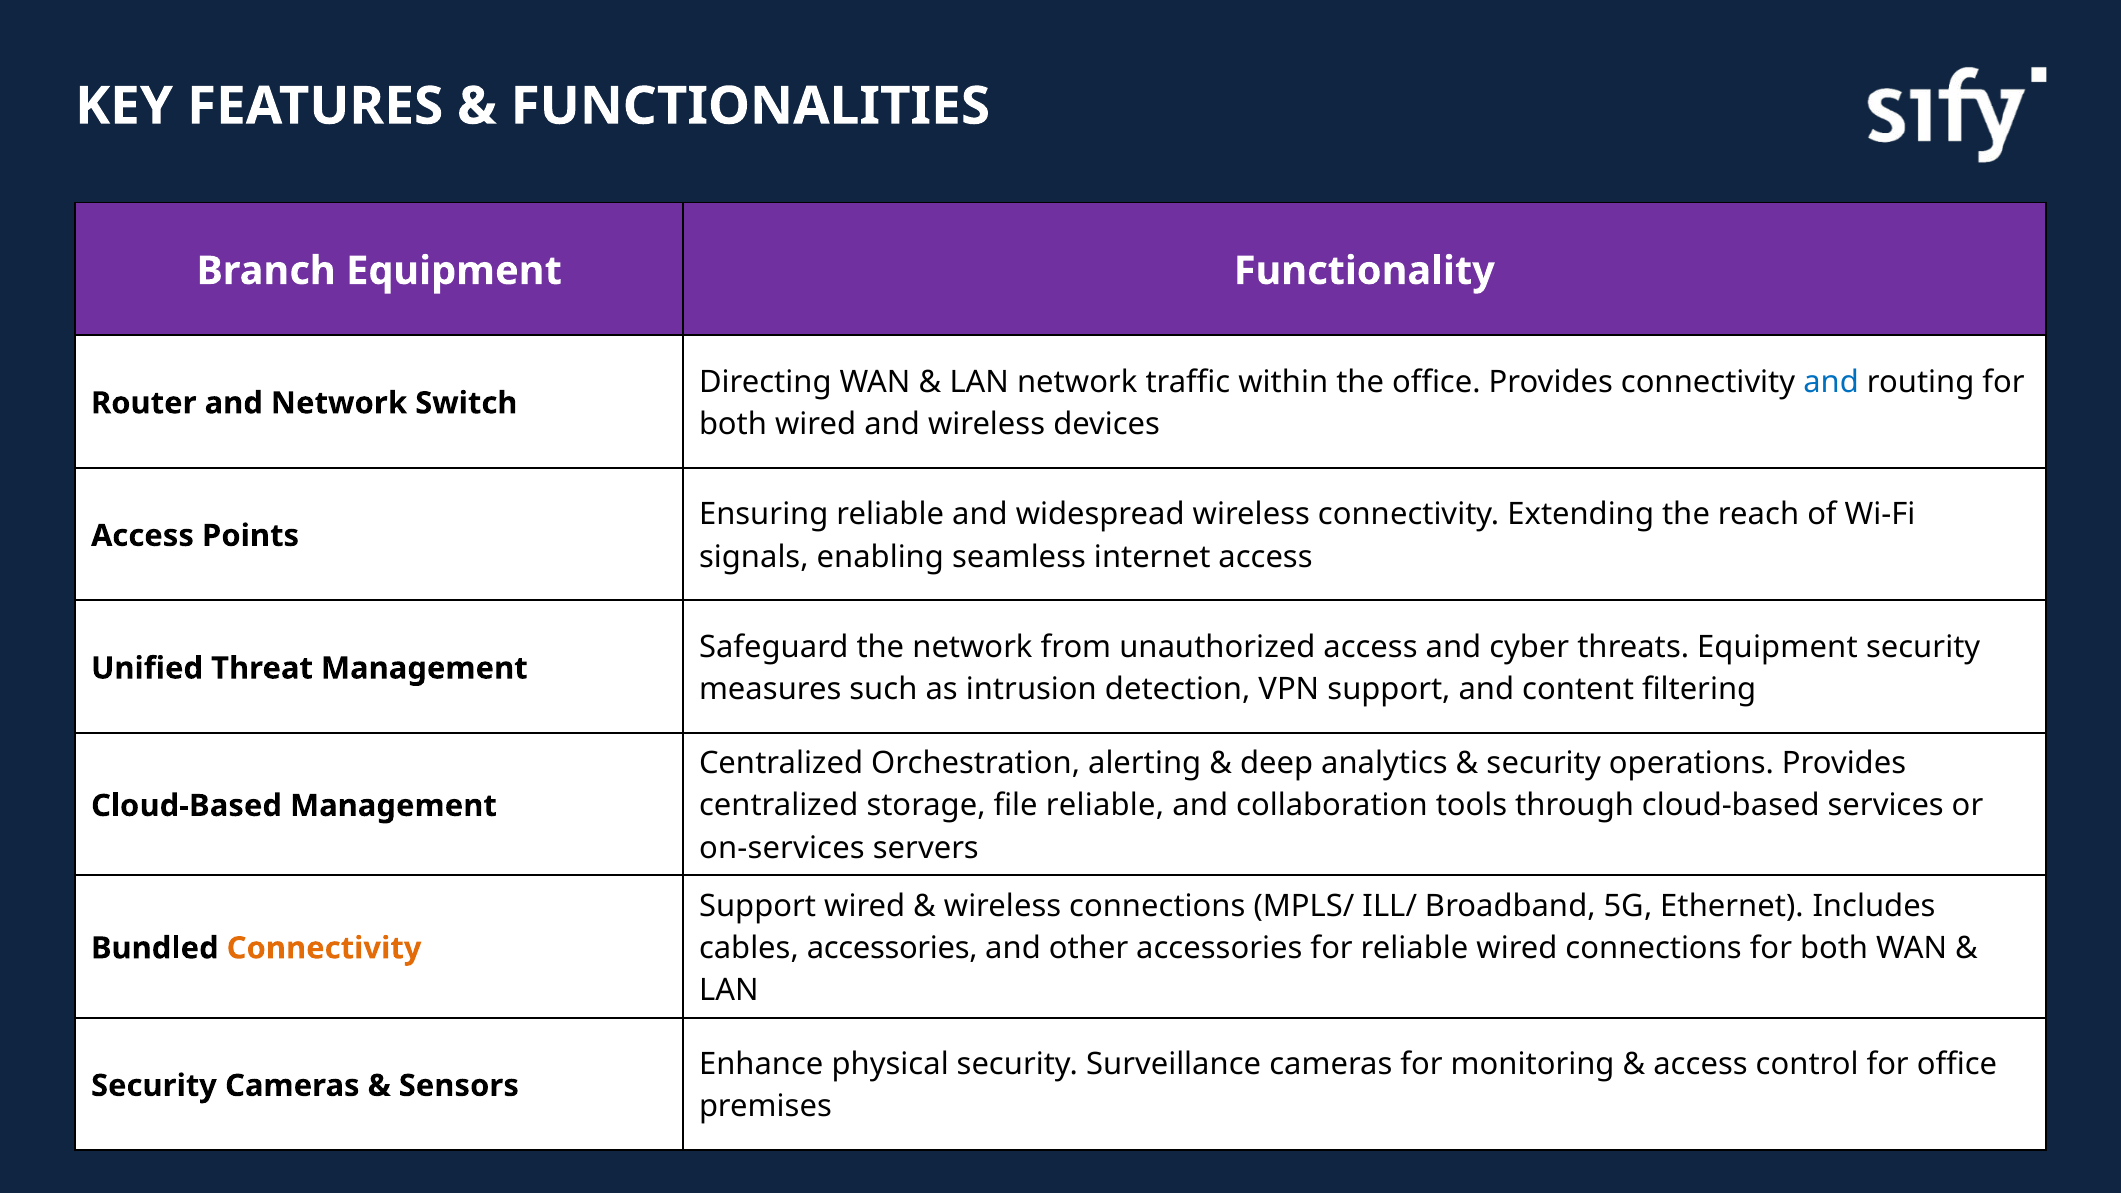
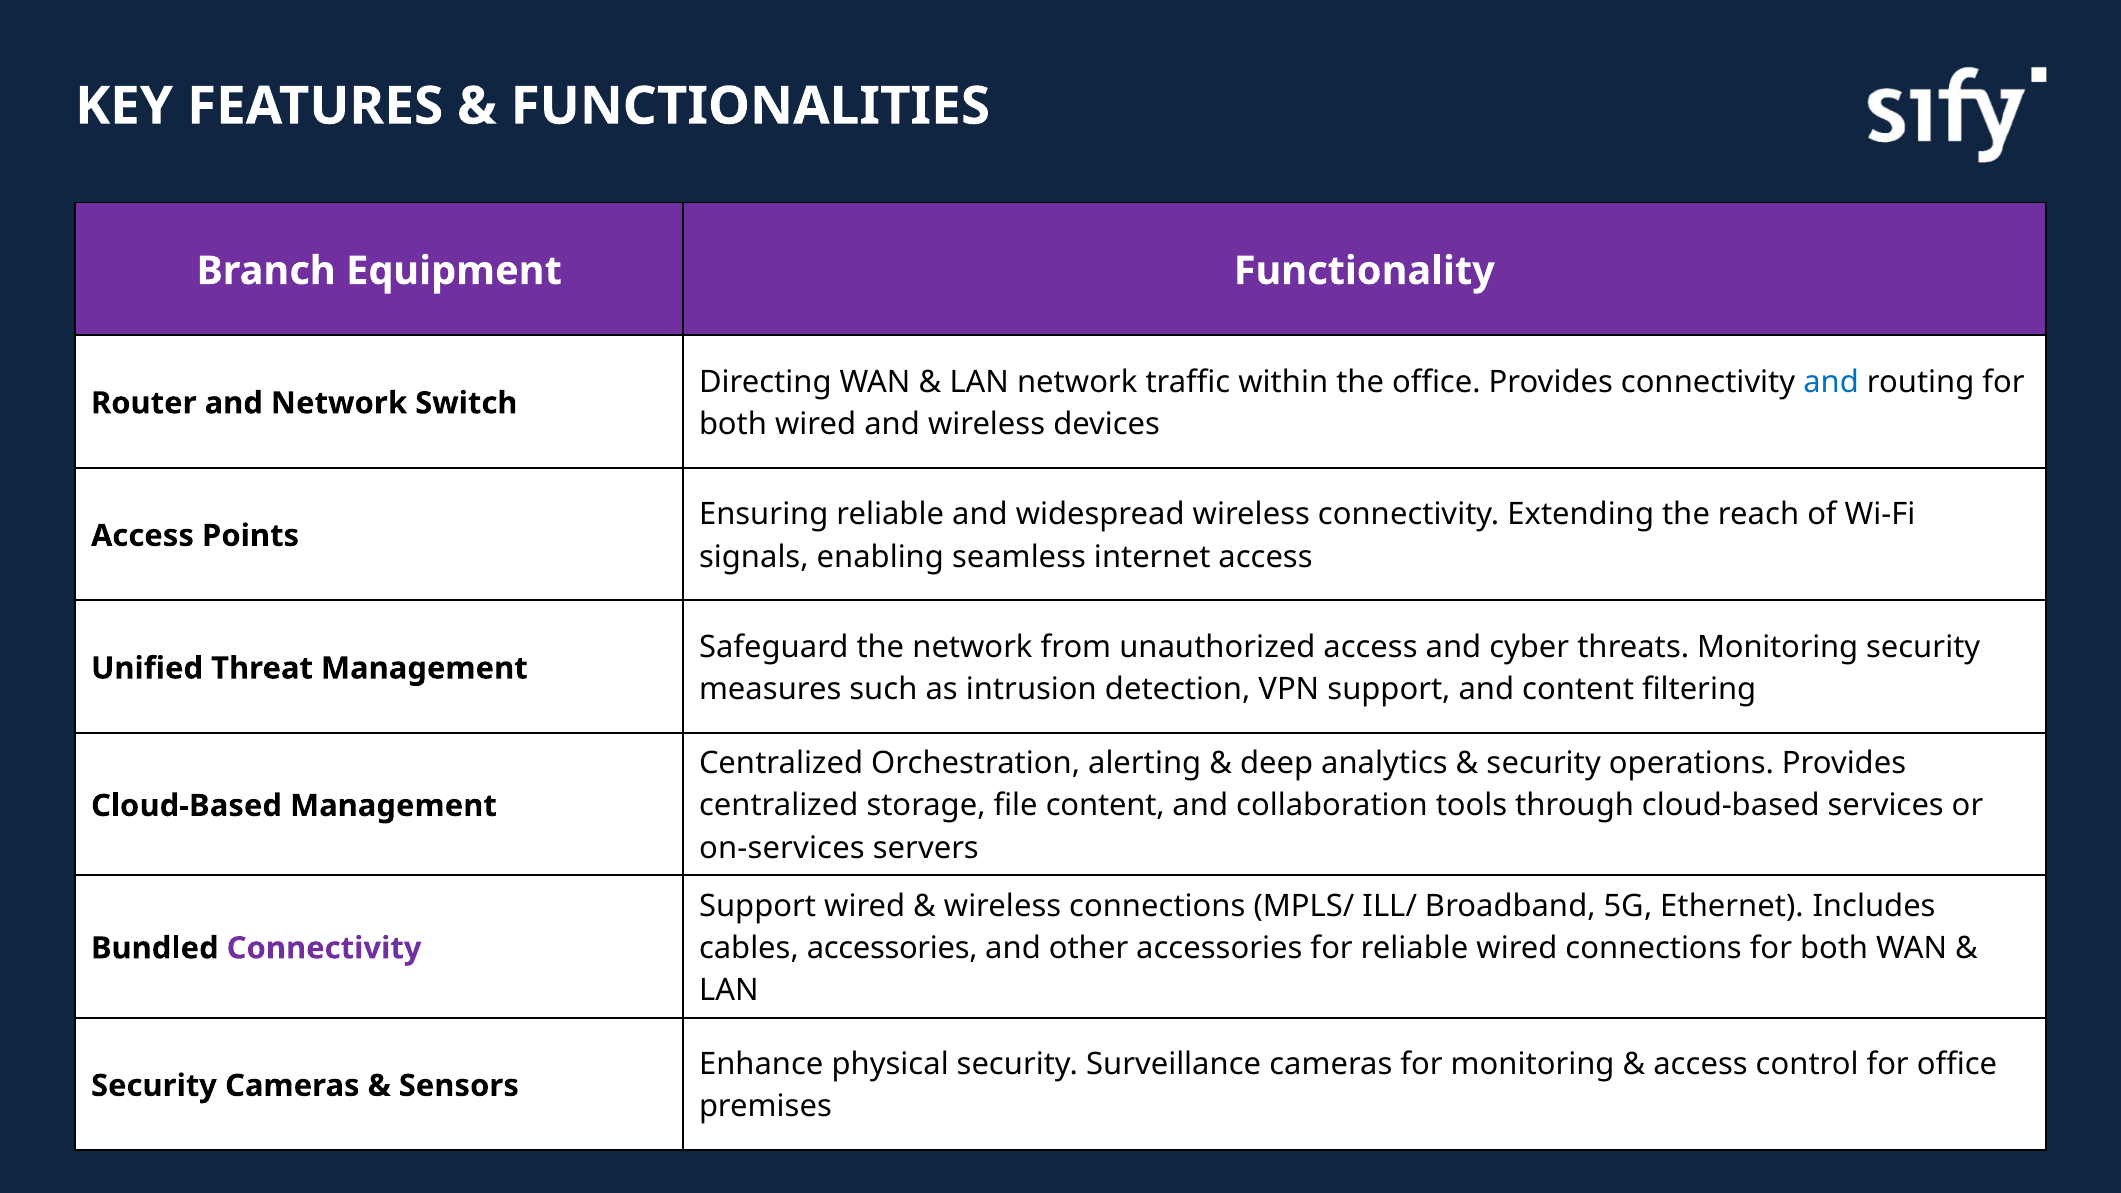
threats Equipment: Equipment -> Monitoring (1778, 647)
file reliable: reliable -> content (1105, 806)
Connectivity colour: orange -> purple (324, 948)
